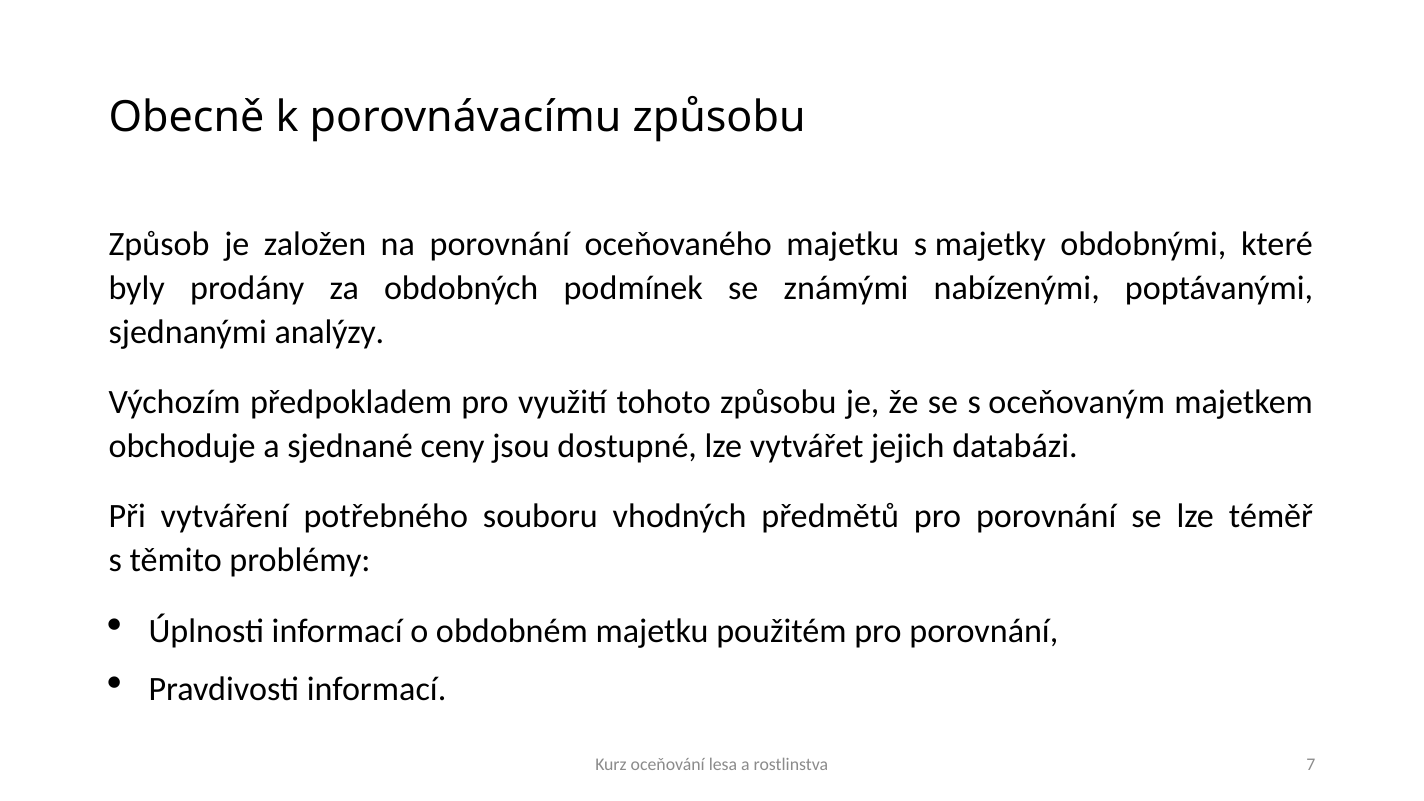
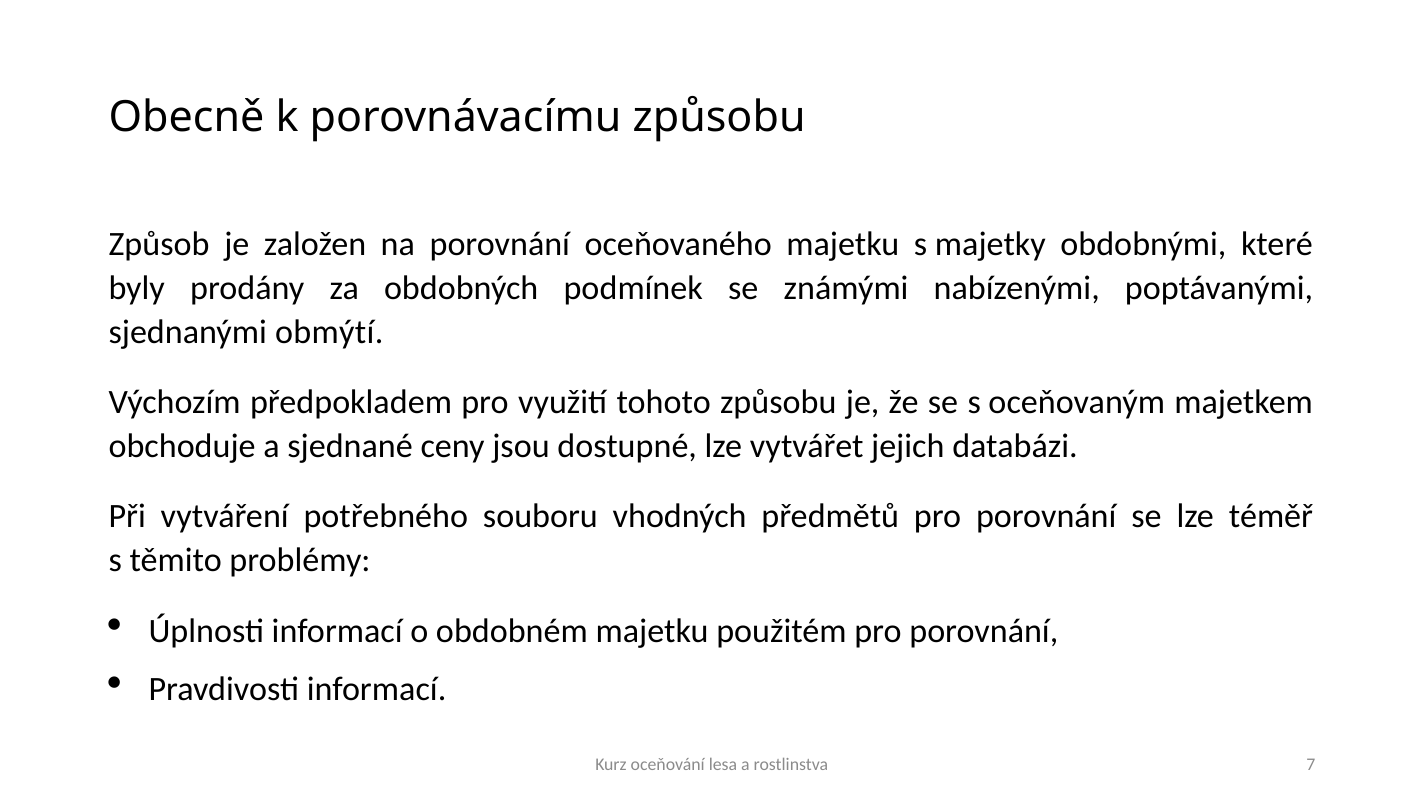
analýzy: analýzy -> obmýtí (329, 332)
